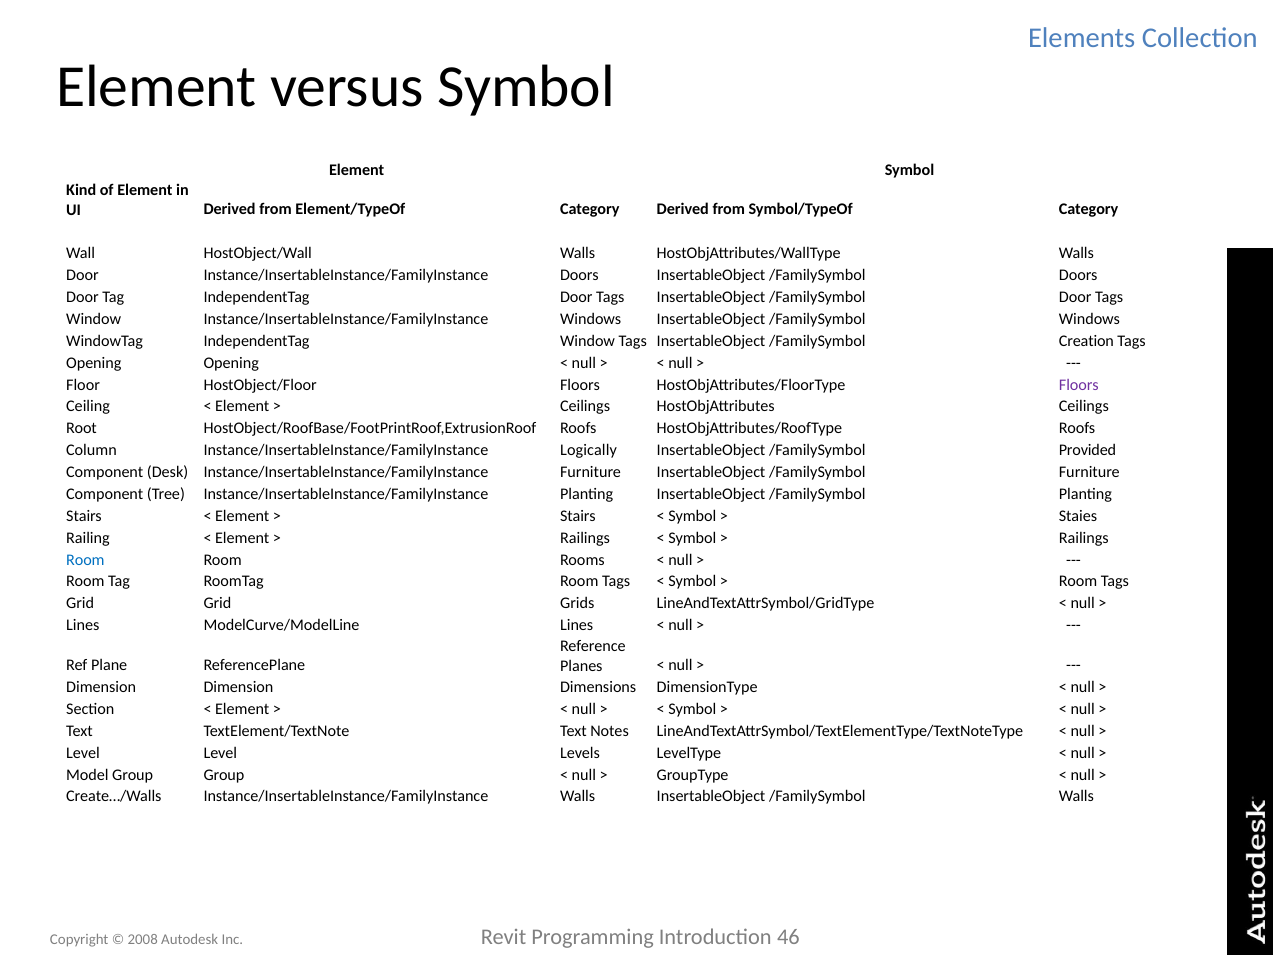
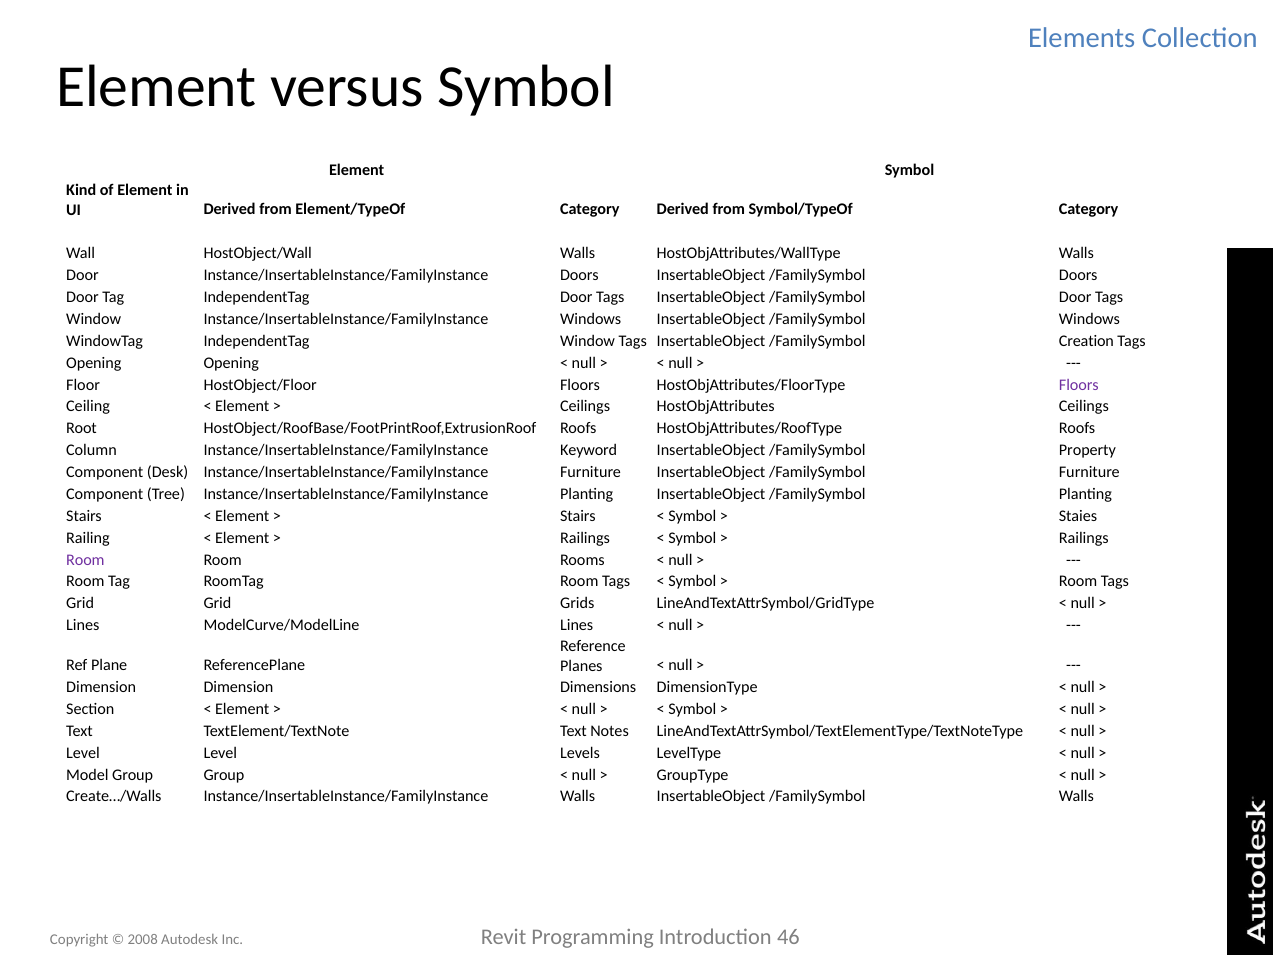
Logically: Logically -> Keyword (589, 450)
Provided: Provided -> Property (1087, 450)
Room colour: blue -> purple (85, 560)
